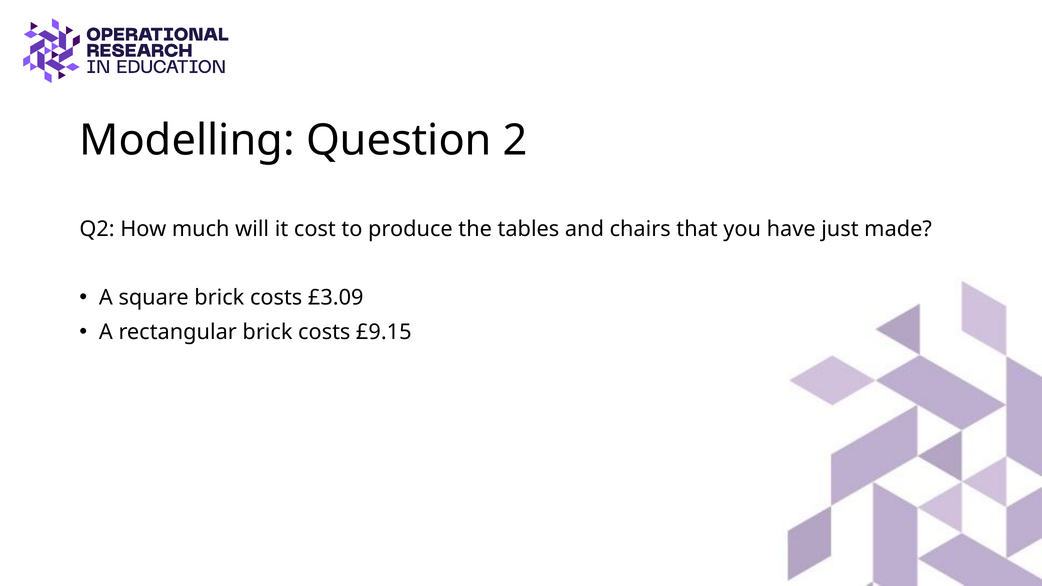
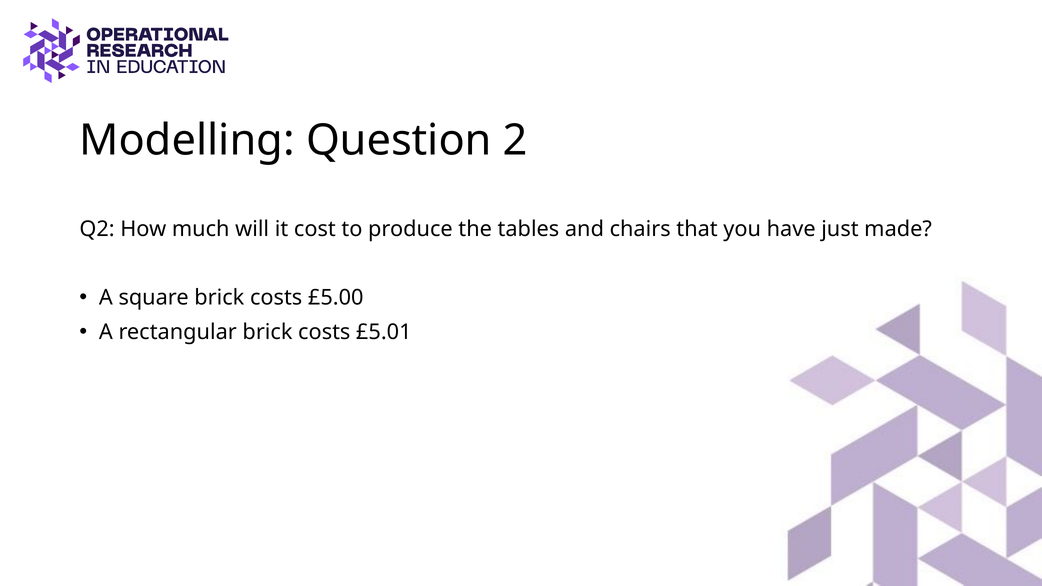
£3.09: £3.09 -> £5.00 (336, 298)
£9.15: £9.15 -> £5.01 (384, 332)
